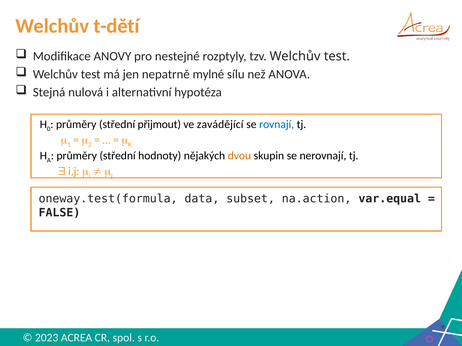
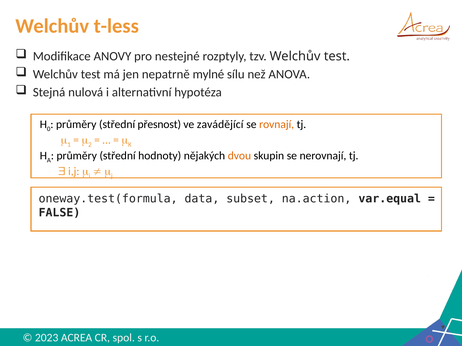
t-dětí: t-dětí -> t-less (116, 26)
přijmout: přijmout -> přesnost (159, 124)
rovnají colour: blue -> orange (277, 124)
